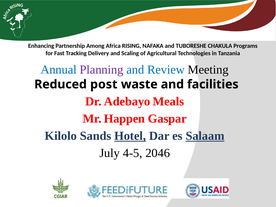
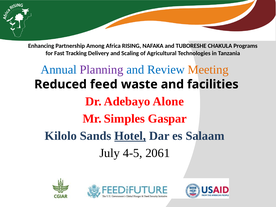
Meeting colour: black -> orange (208, 70)
post: post -> feed (104, 84)
Meals: Meals -> Alone (168, 102)
Happen: Happen -> Simples (124, 119)
Salaam underline: present -> none (205, 136)
2046: 2046 -> 2061 (158, 153)
